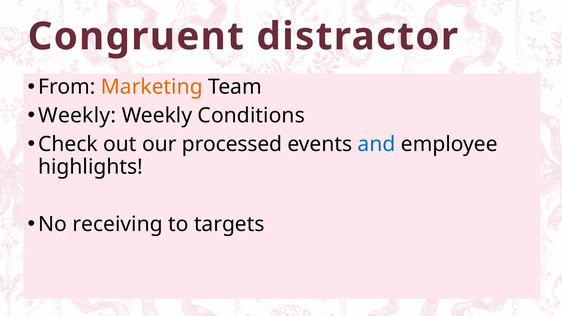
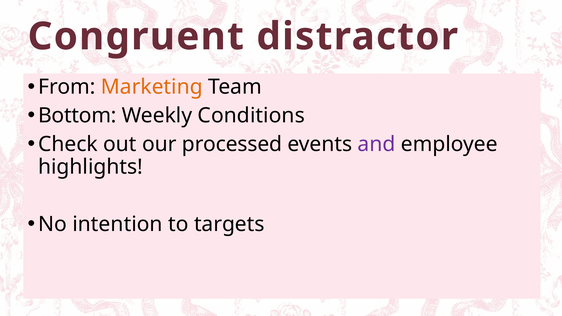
Weekly: Weekly -> Bottom (77, 116)
and colour: blue -> purple (376, 144)
receiving: receiving -> intention (118, 224)
